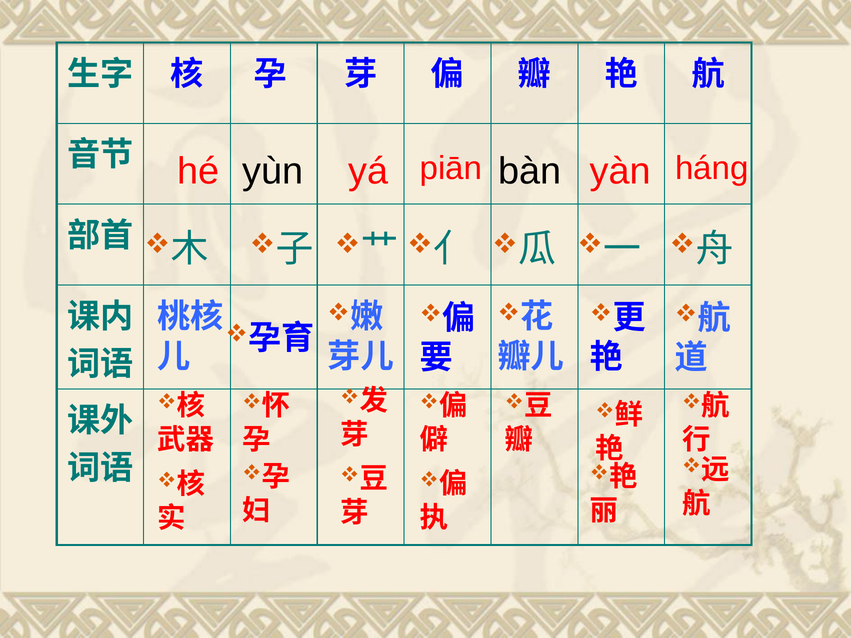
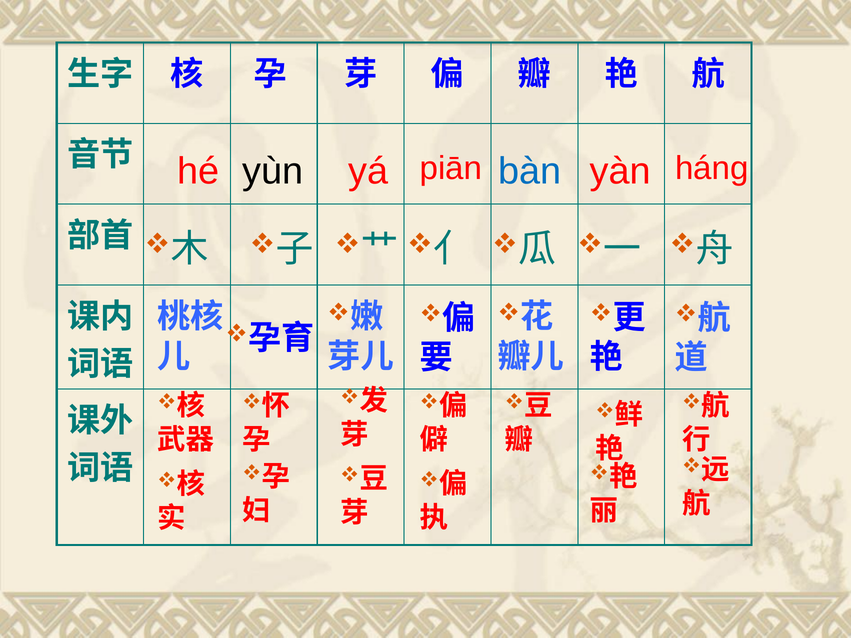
bàn colour: black -> blue (530, 171)
